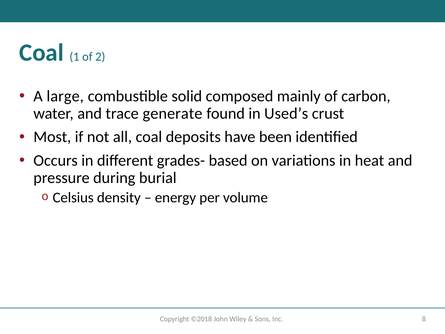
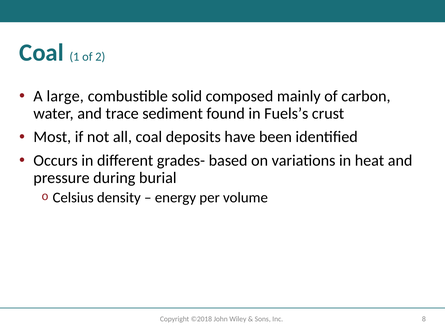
generate: generate -> sediment (173, 113)
Used’s: Used’s -> Fuels’s (286, 113)
